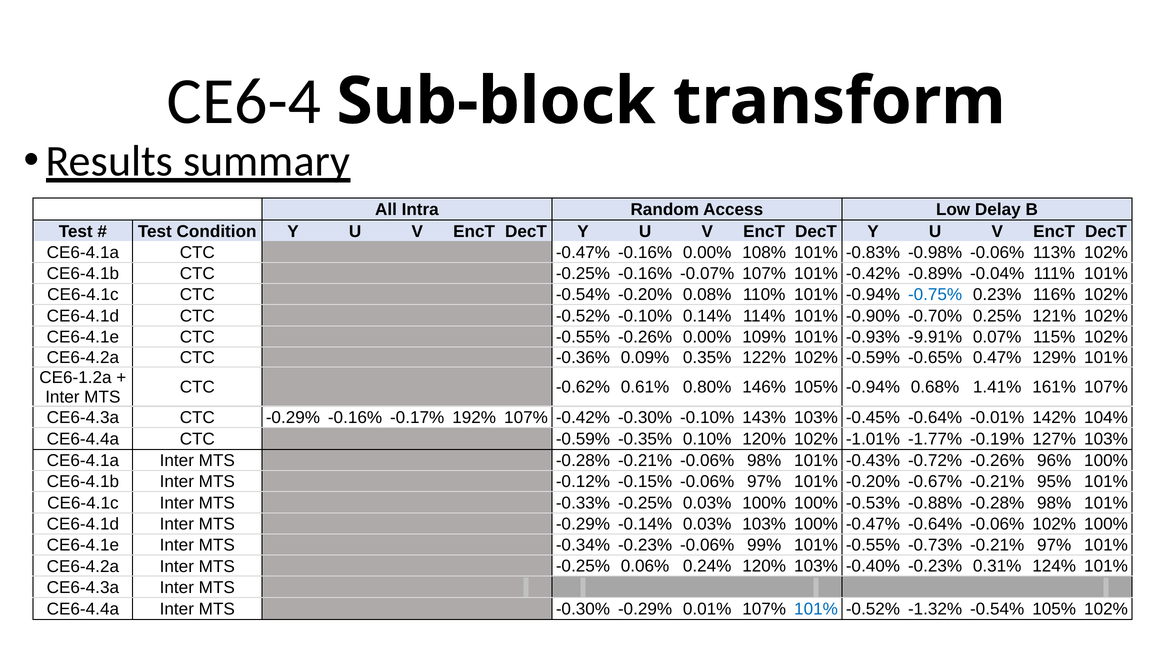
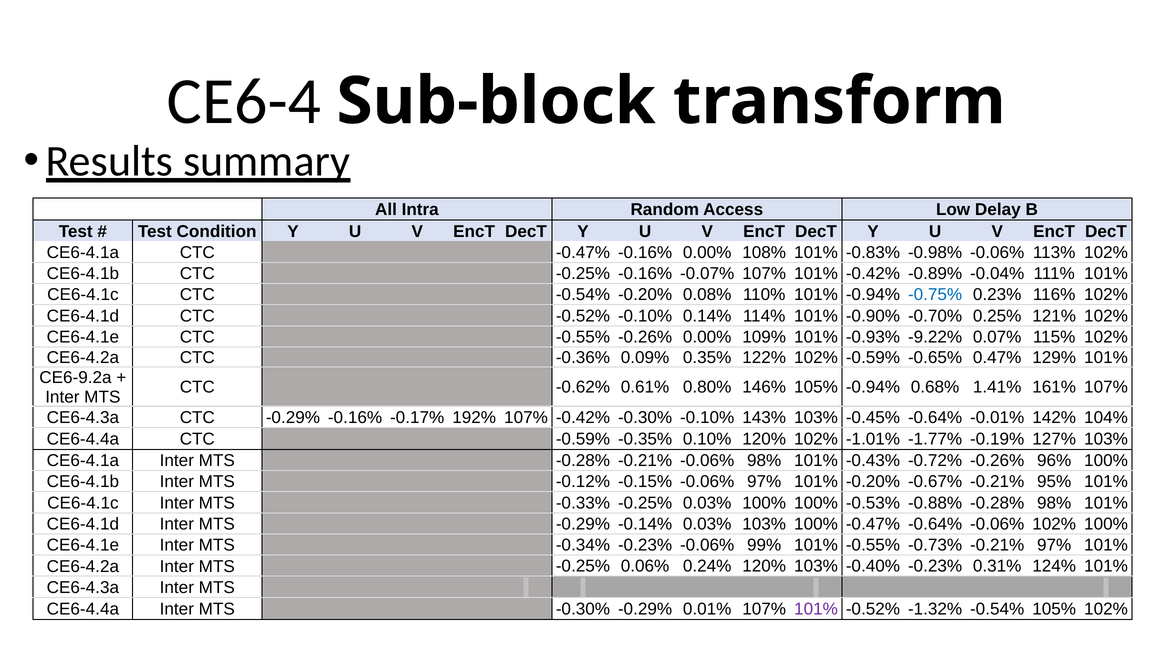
-9.91%: -9.91% -> -9.22% (935, 337)
CE6-1.2a: CE6-1.2a -> CE6-9.2a (75, 378)
101% colour: blue -> purple (816, 609)
